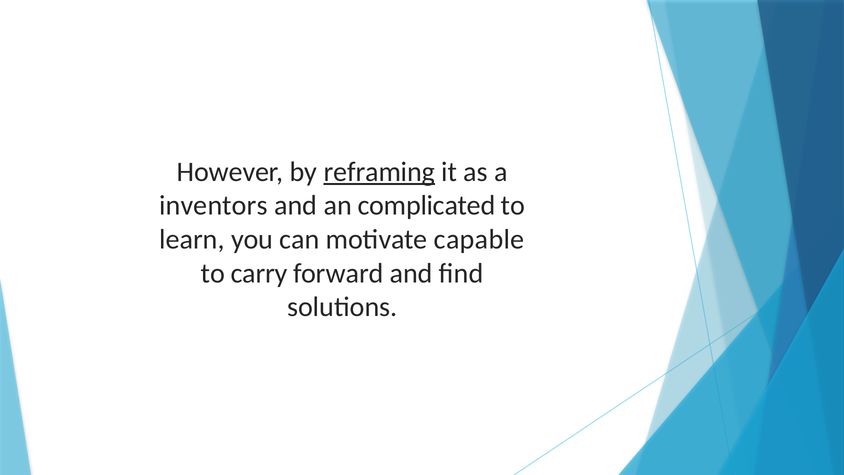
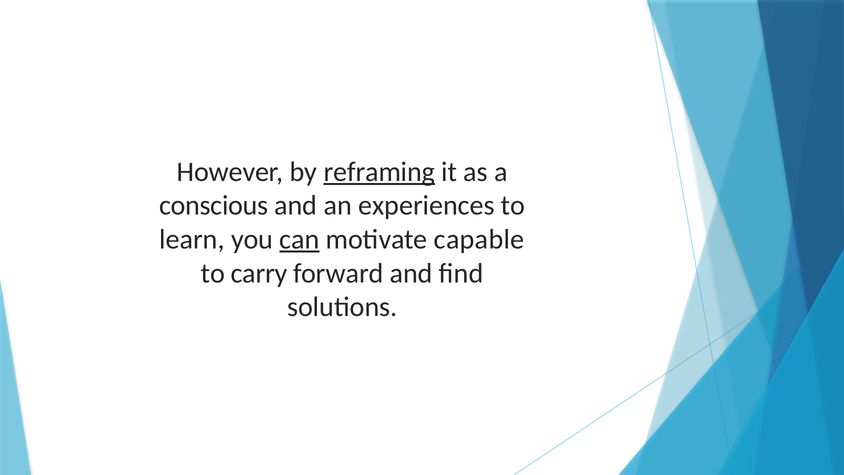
inventors: inventors -> conscious (214, 206)
complicated: complicated -> experiences (426, 206)
can underline: none -> present (299, 239)
